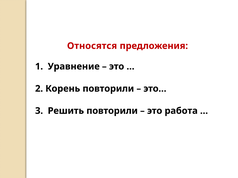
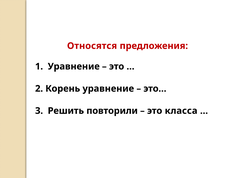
Корень повторили: повторили -> уравнение (108, 89)
работа: работа -> класса (181, 111)
